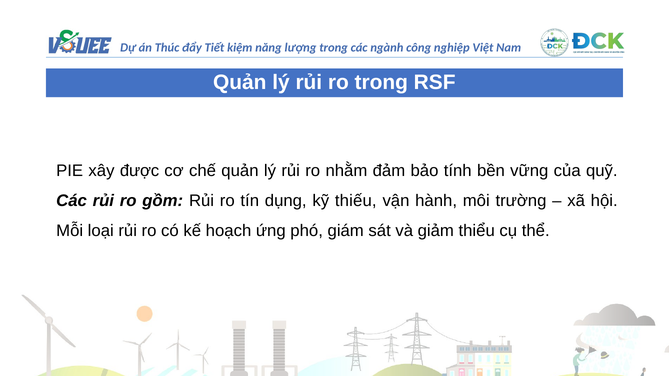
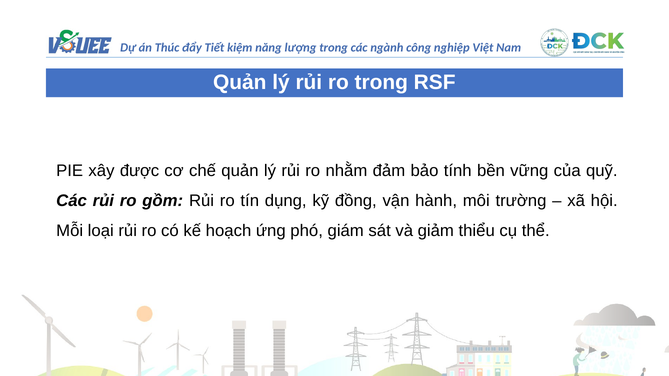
thiếu: thiếu -> đồng (356, 201)
